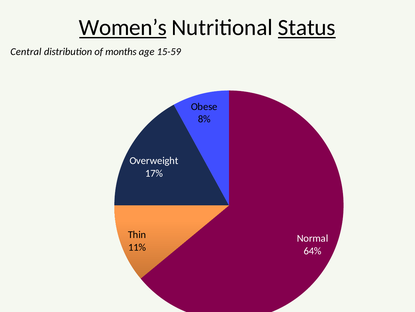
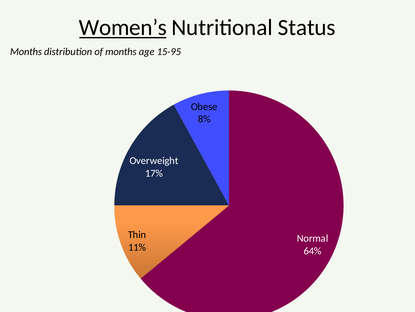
Status underline: present -> none (307, 28)
Central: Central -> Months (26, 52)
15-59: 15-59 -> 15-95 (169, 52)
